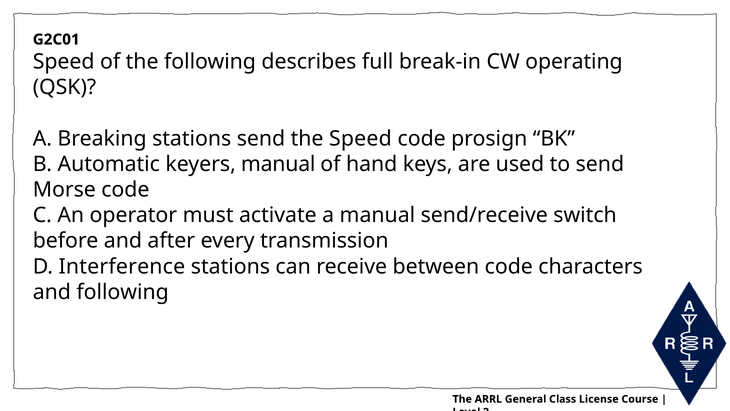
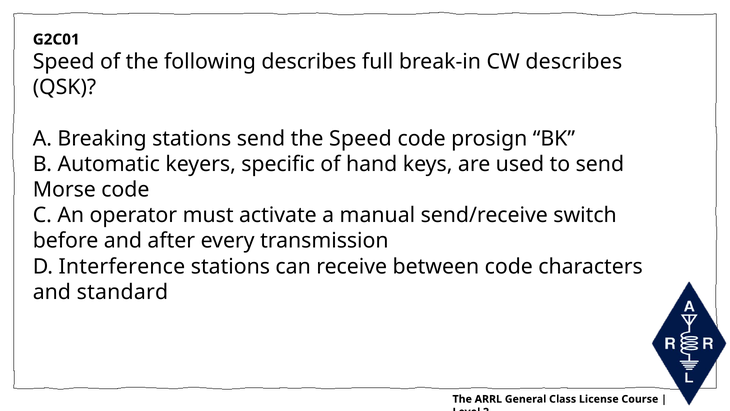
CW operating: operating -> describes (574, 62)
keyers manual: manual -> specific (278, 164)
and following: following -> standard (122, 292)
